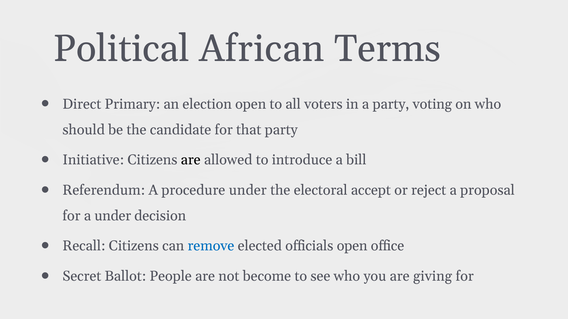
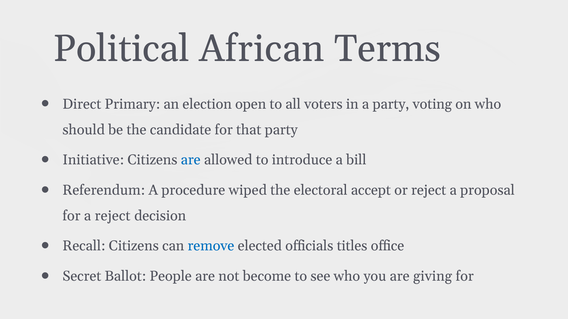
are colour: black -> blue (191, 160)
procedure under: under -> wiped (248, 190)
a under: under -> reject (113, 216)
officials open: open -> titles (352, 246)
